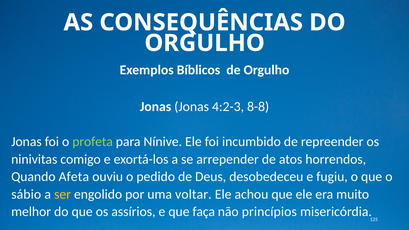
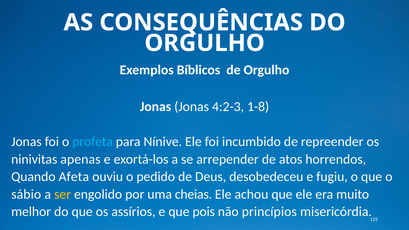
8-8: 8-8 -> 1-8 (258, 107)
profeta colour: light green -> light blue (93, 142)
comigo: comigo -> apenas (80, 159)
voltar: voltar -> cheias (194, 194)
faça: faça -> pois (204, 212)
